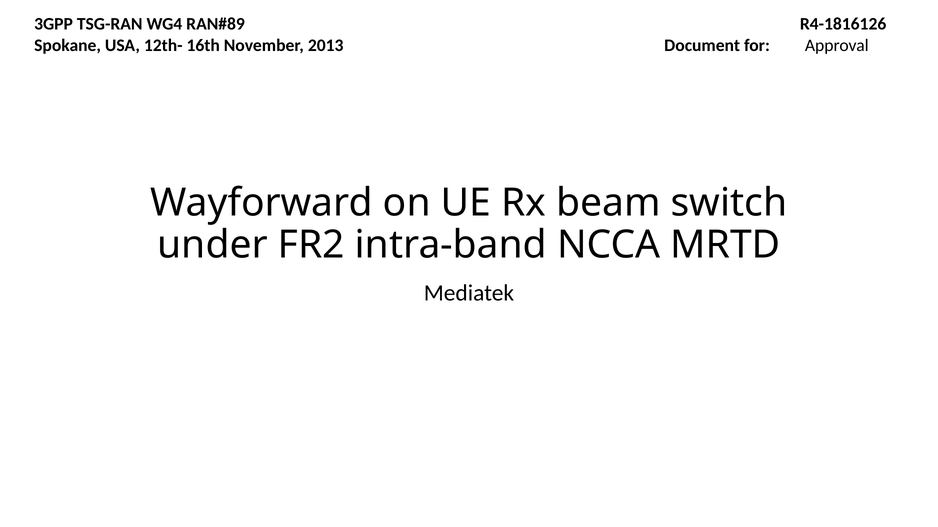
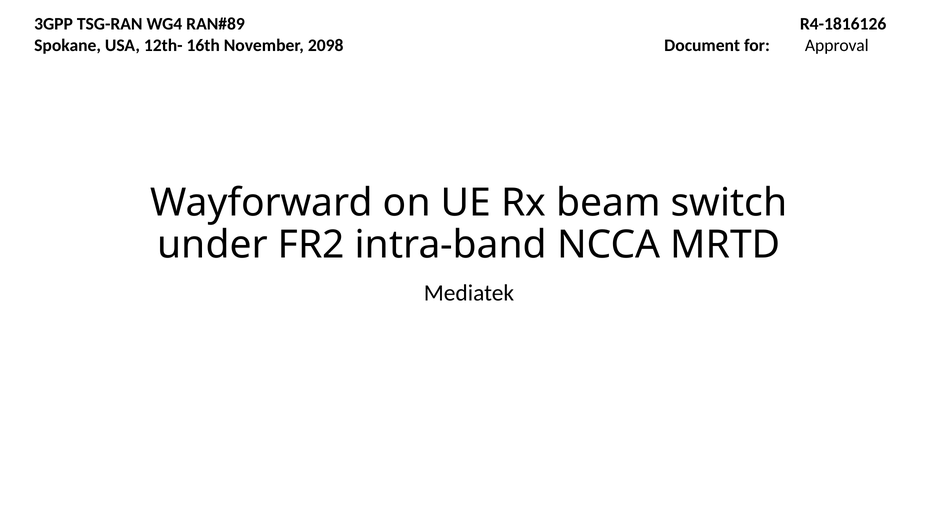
2013: 2013 -> 2098 (326, 45)
